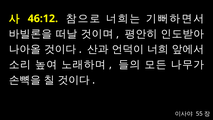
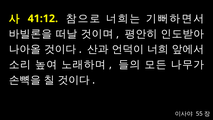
46:12: 46:12 -> 41:12 (43, 19)
